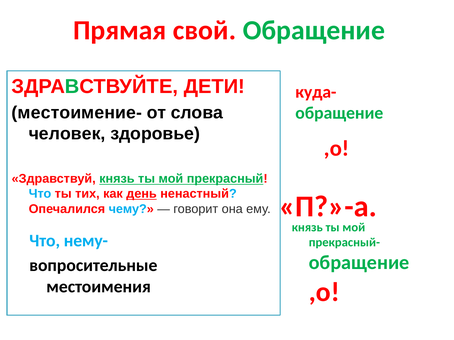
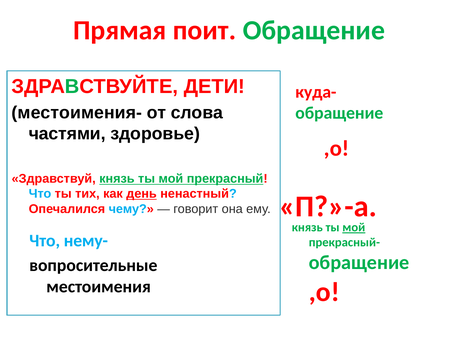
свой: свой -> поит (204, 30)
местоимение-: местоимение- -> местоимения- (77, 113)
человек: человек -> частями (67, 134)
мой underline: none -> present (354, 228)
